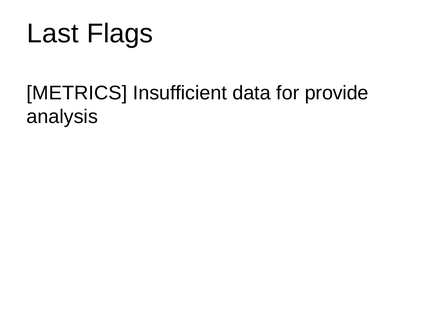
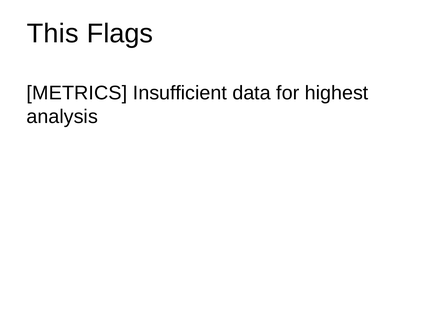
Last: Last -> This (53, 34)
provide: provide -> highest (337, 93)
